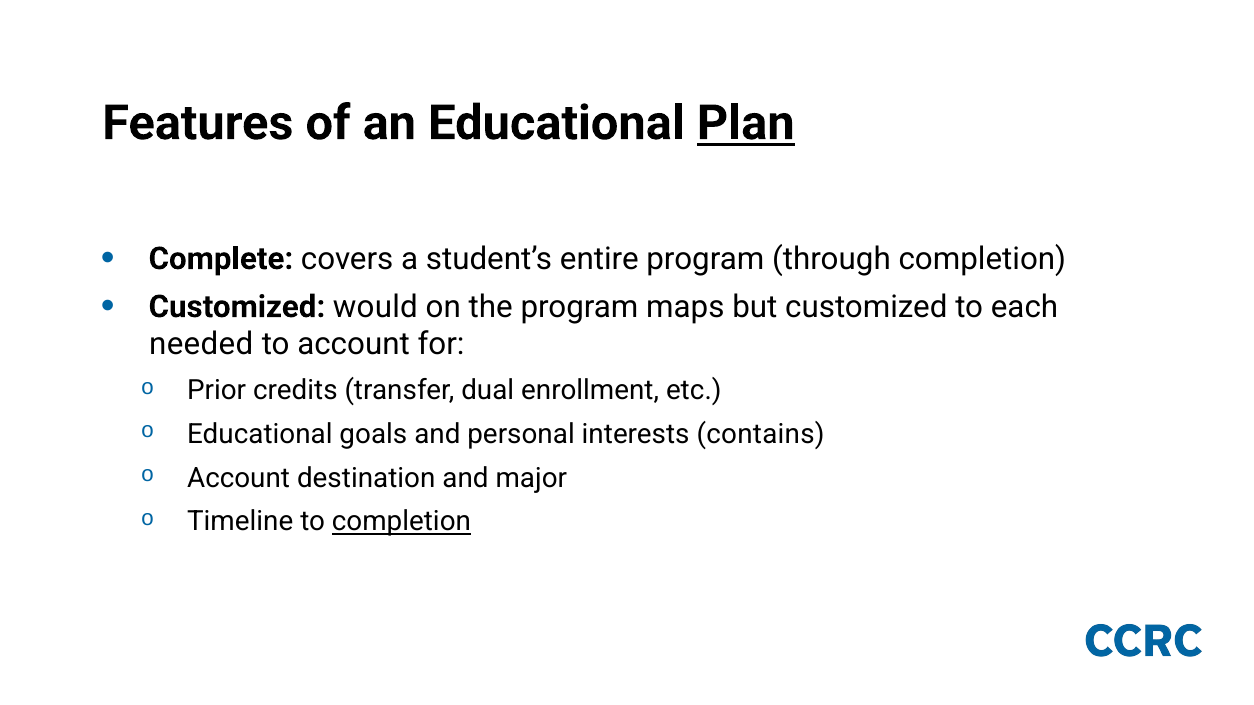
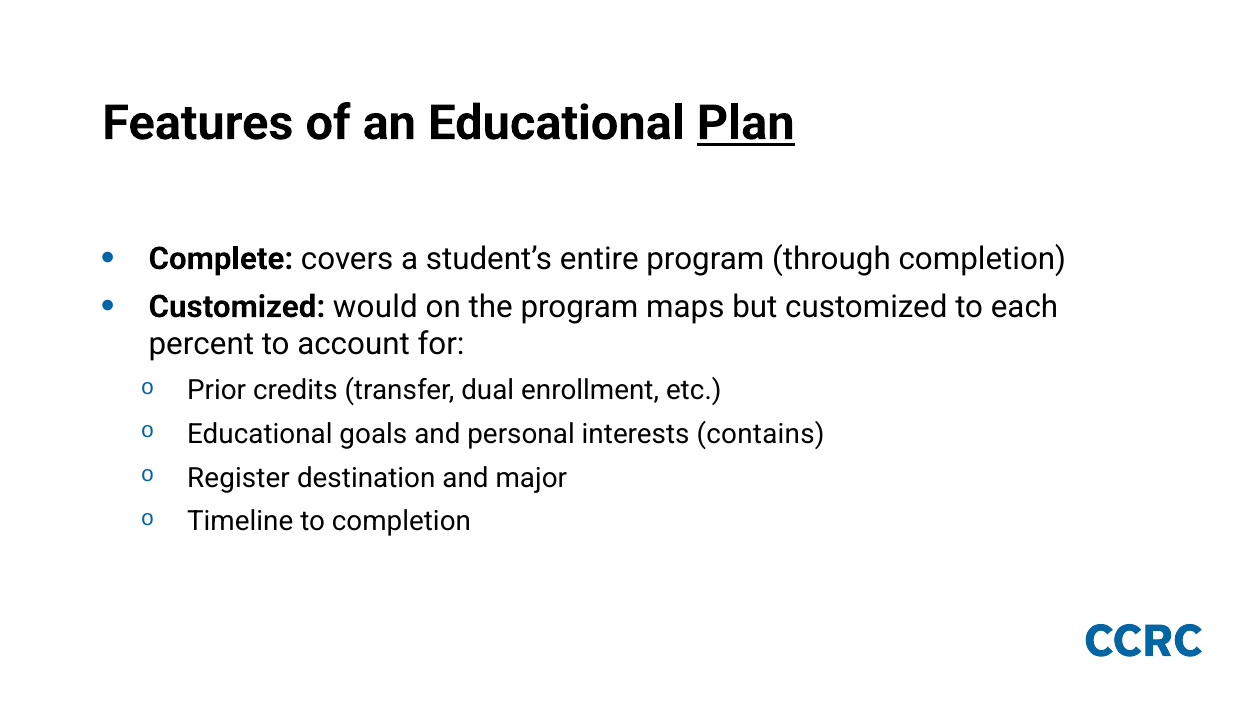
needed: needed -> percent (201, 345)
Account: Account -> Register (239, 478)
completion underline: present -> none (401, 522)
